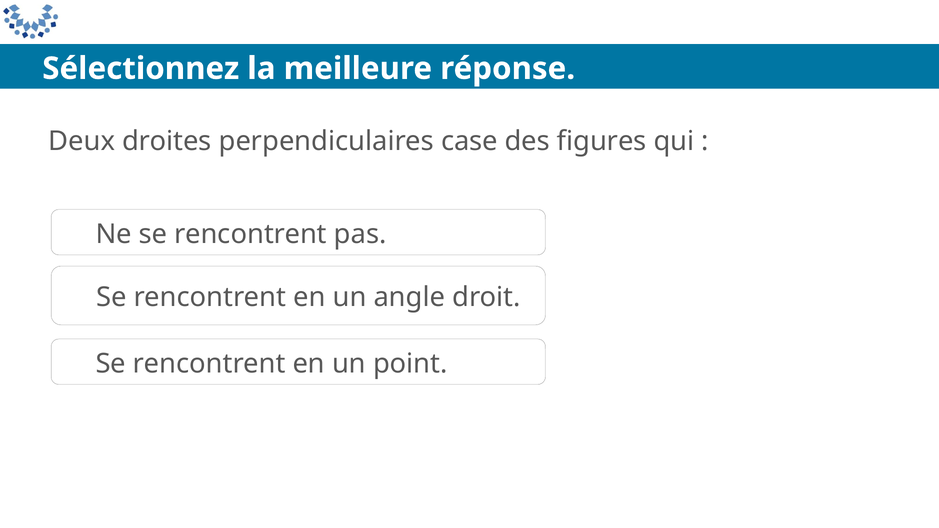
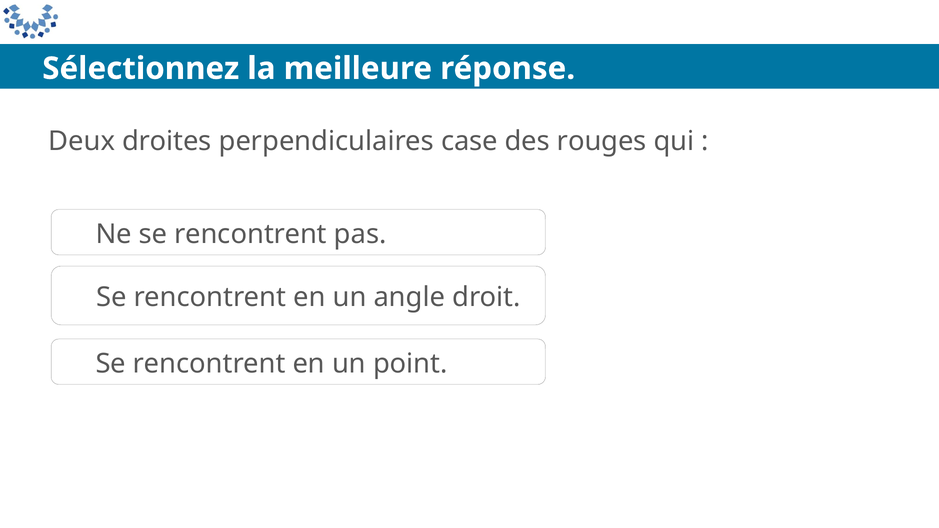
figures: figures -> rouges (602, 141)
